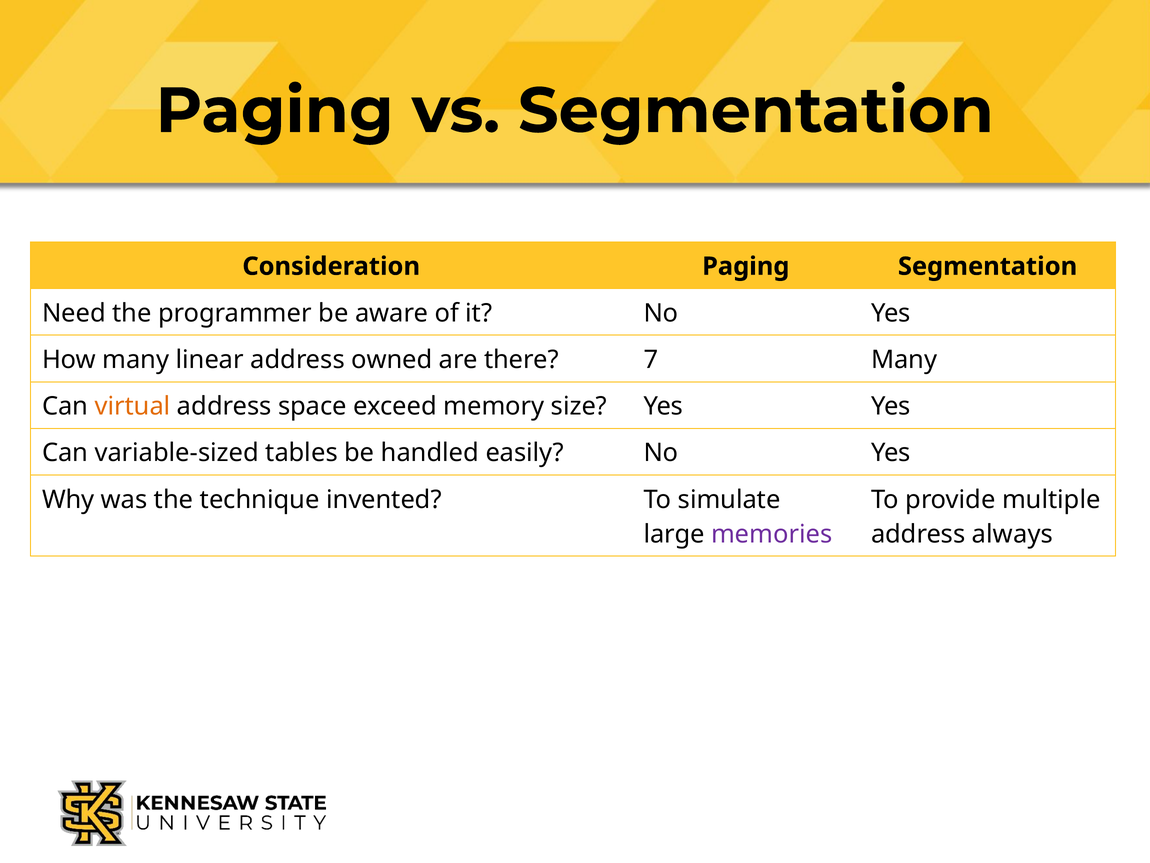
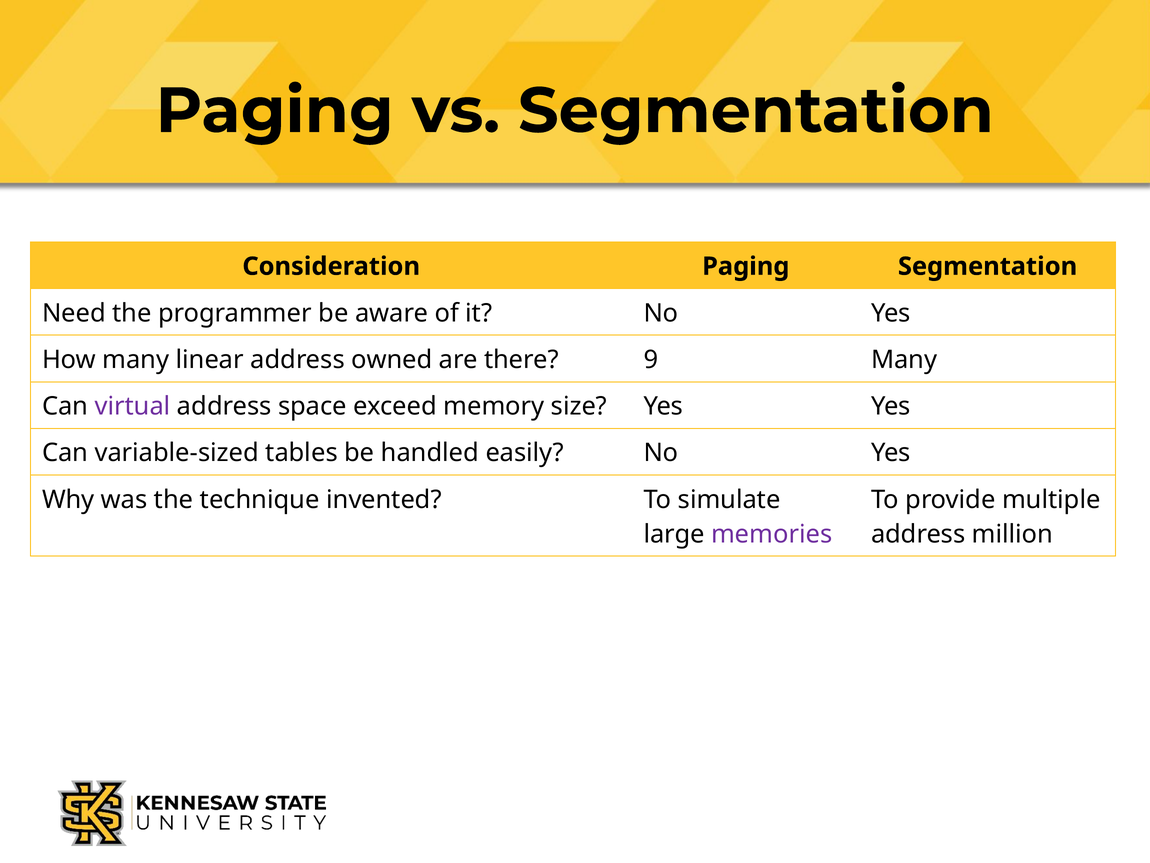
7: 7 -> 9 (651, 360)
virtual colour: orange -> purple (133, 406)
always: always -> million (1012, 534)
